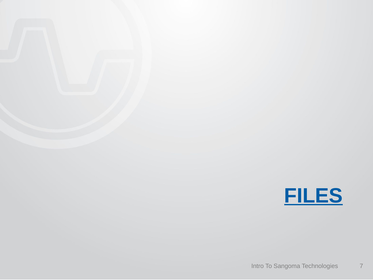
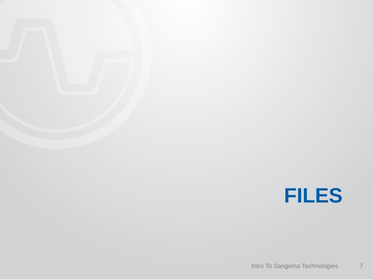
FILES underline: present -> none (313, 196)
